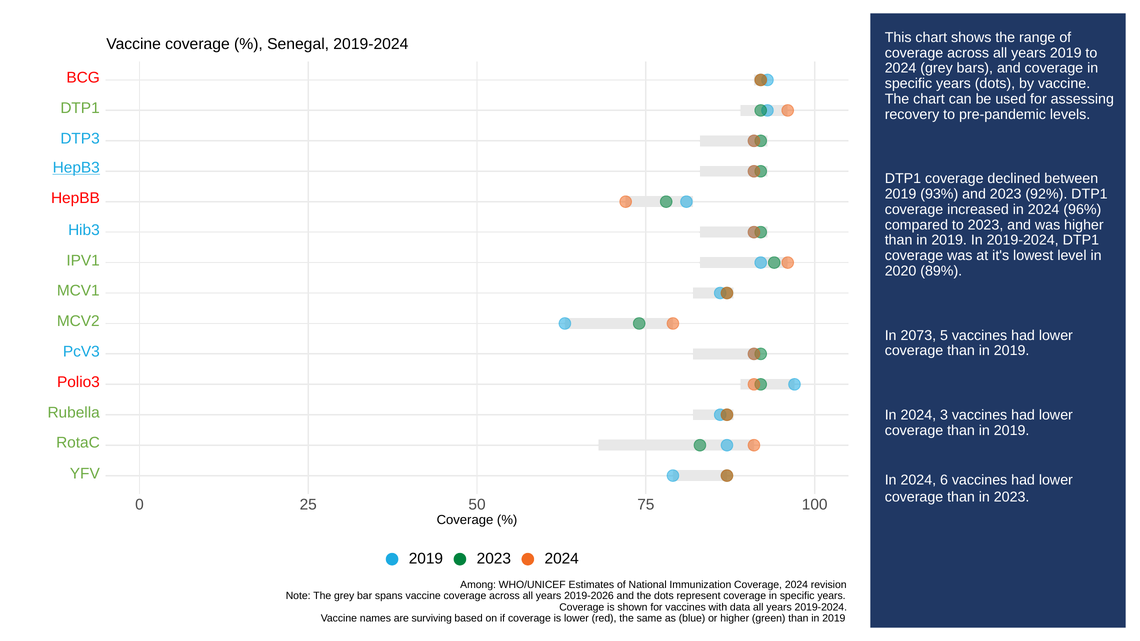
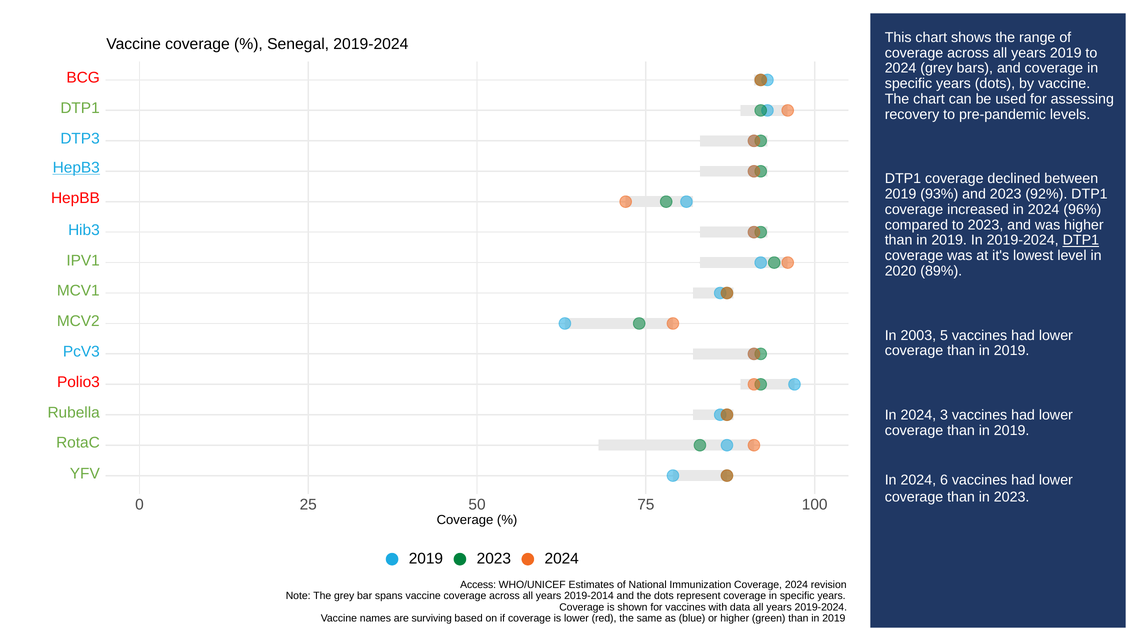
DTP1 underline: none -> present (1081, 240)
2073: 2073 -> 2003 (918, 336)
Among: Among -> Access (478, 585)
2019-2026: 2019-2026 -> 2019-2014 (589, 596)
